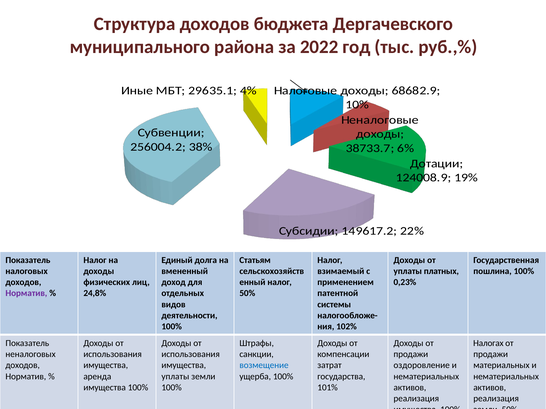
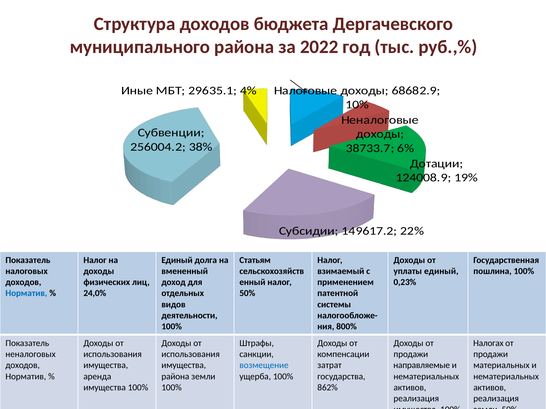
уплаты платных: платных -> единый (441, 272)
Норматив colour: purple -> blue (26, 294)
24,8%: 24,8% -> 24,0% (95, 294)
102%: 102% -> 800% (347, 327)
оздоровление: оздоровление -> направляемые (422, 366)
уплаты: уплаты -> района (175, 377)
101%: 101% -> 862% (328, 388)
